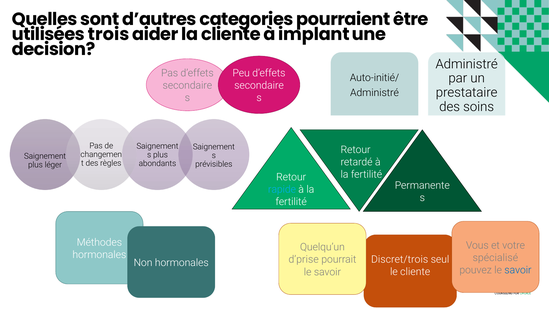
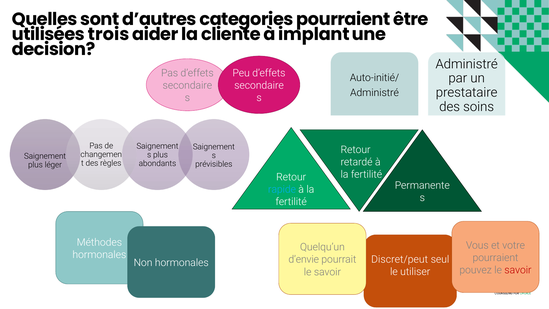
spécialisé: spécialisé -> pourraient (495, 257)
Discret/trois: Discret/trois -> Discret/peut (400, 259)
d’prise: d’prise -> d’envie (304, 259)
savoir colour: blue -> red (518, 270)
le cliente: cliente -> utiliser (415, 272)
